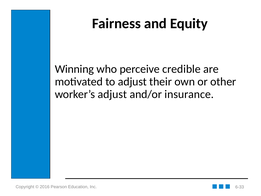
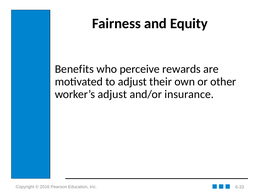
Winning: Winning -> Benefits (74, 69)
credible: credible -> rewards (181, 69)
